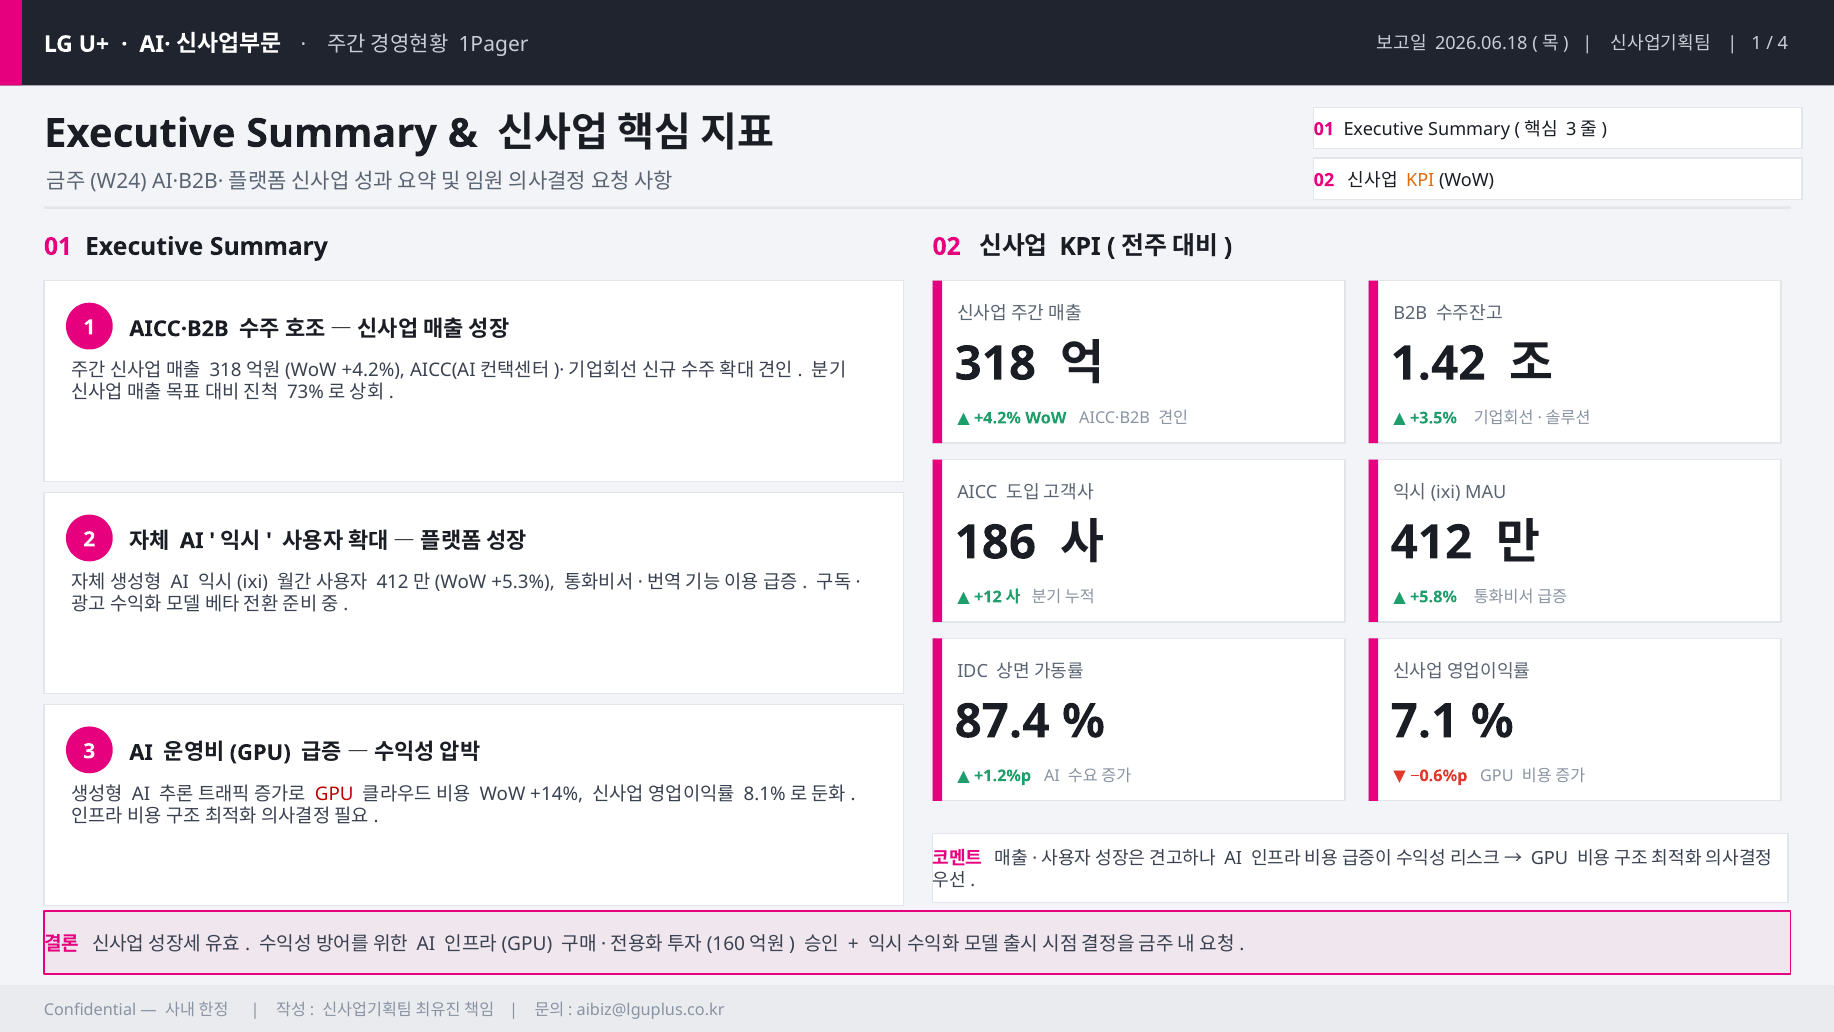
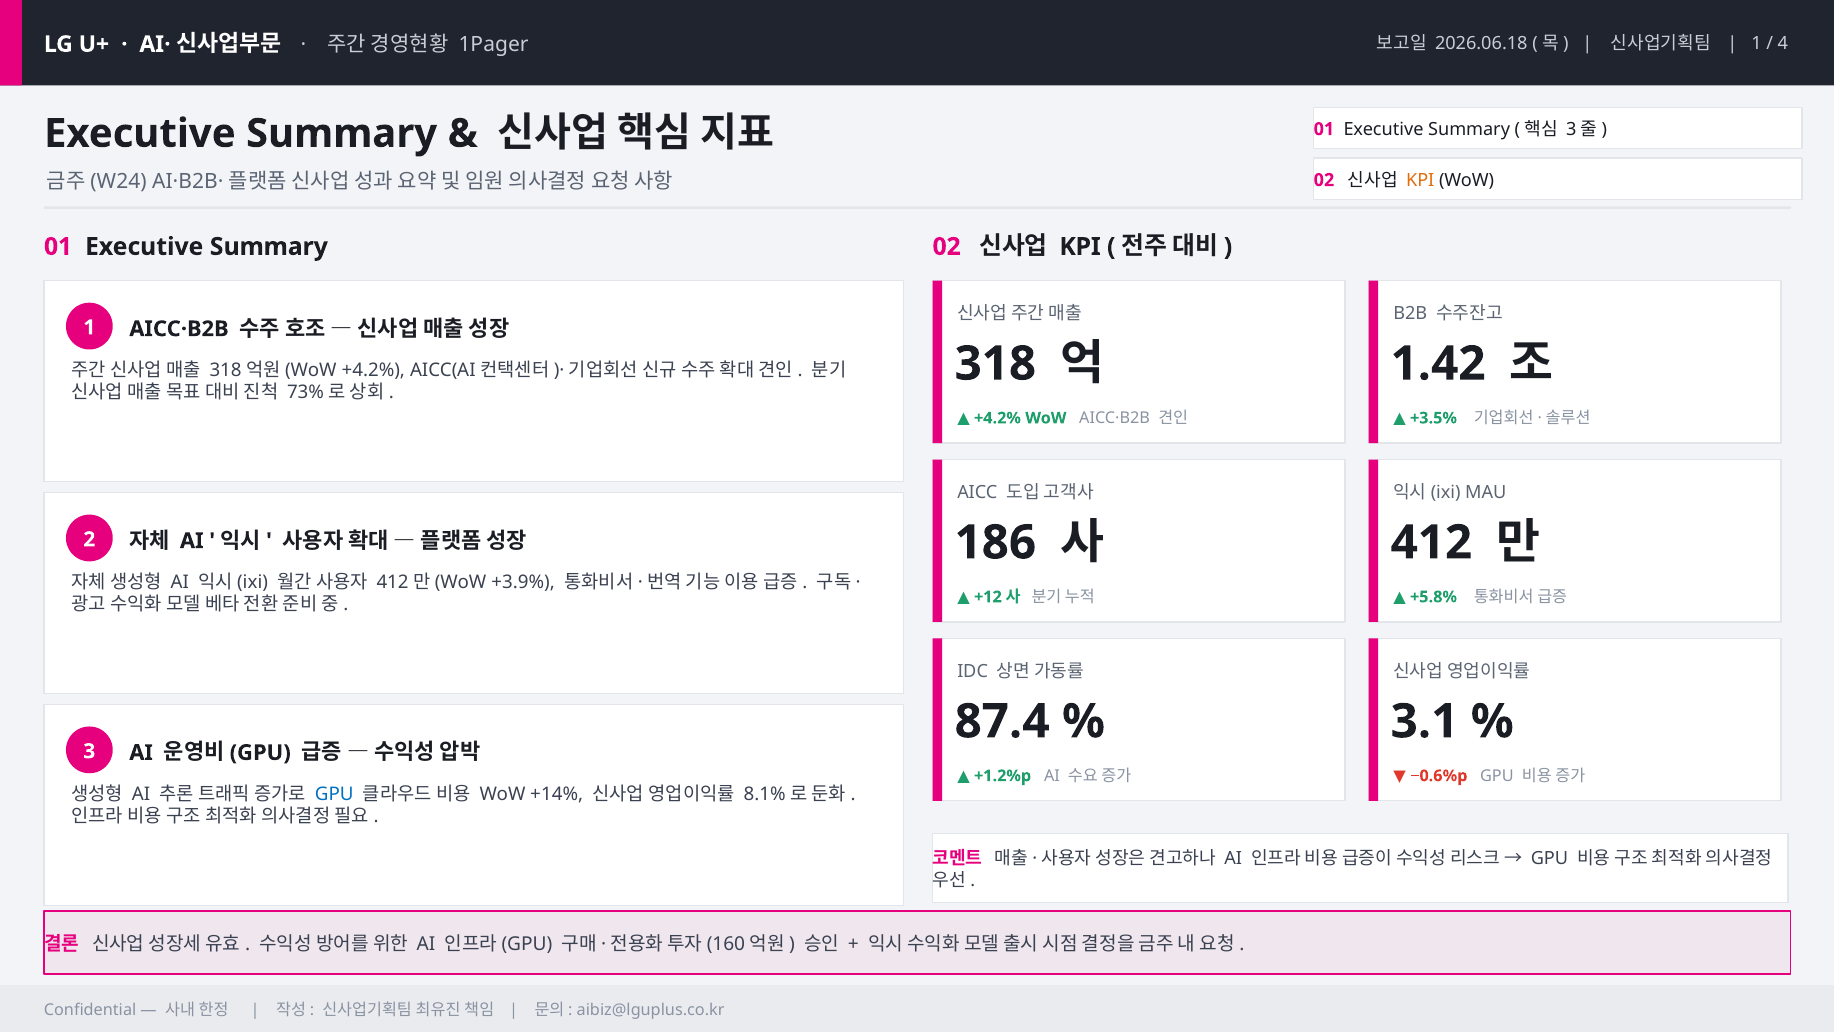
+5.3%: +5.3% -> +3.9% (523, 582)
7.1: 7.1 -> 3.1 (1424, 721)
GPU colour: red -> blue (334, 794)
